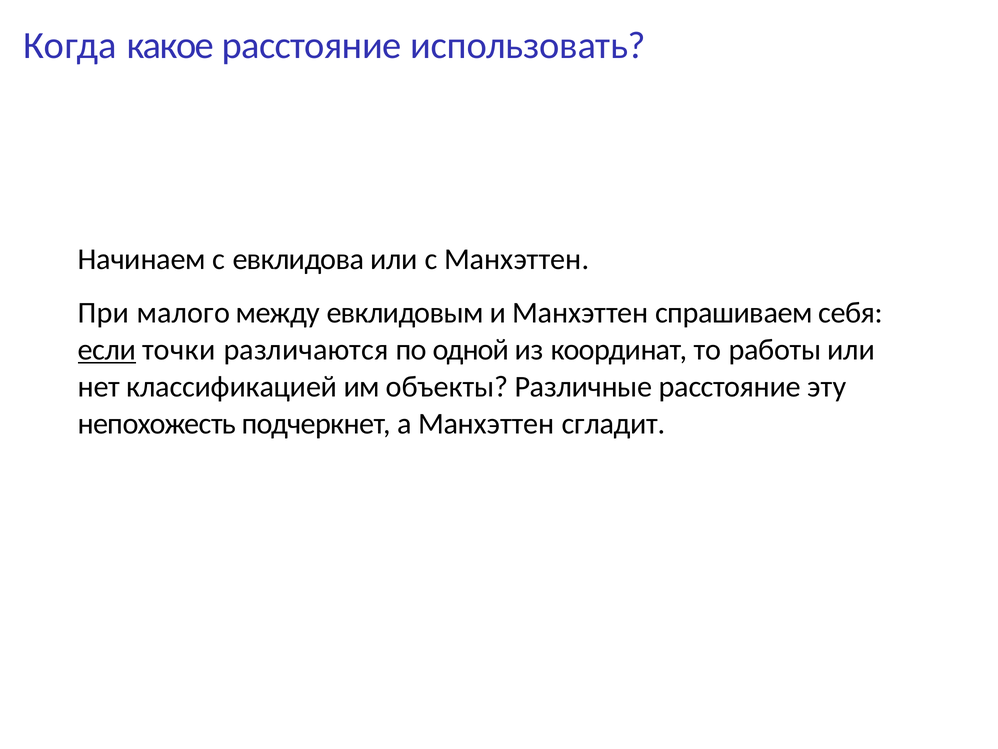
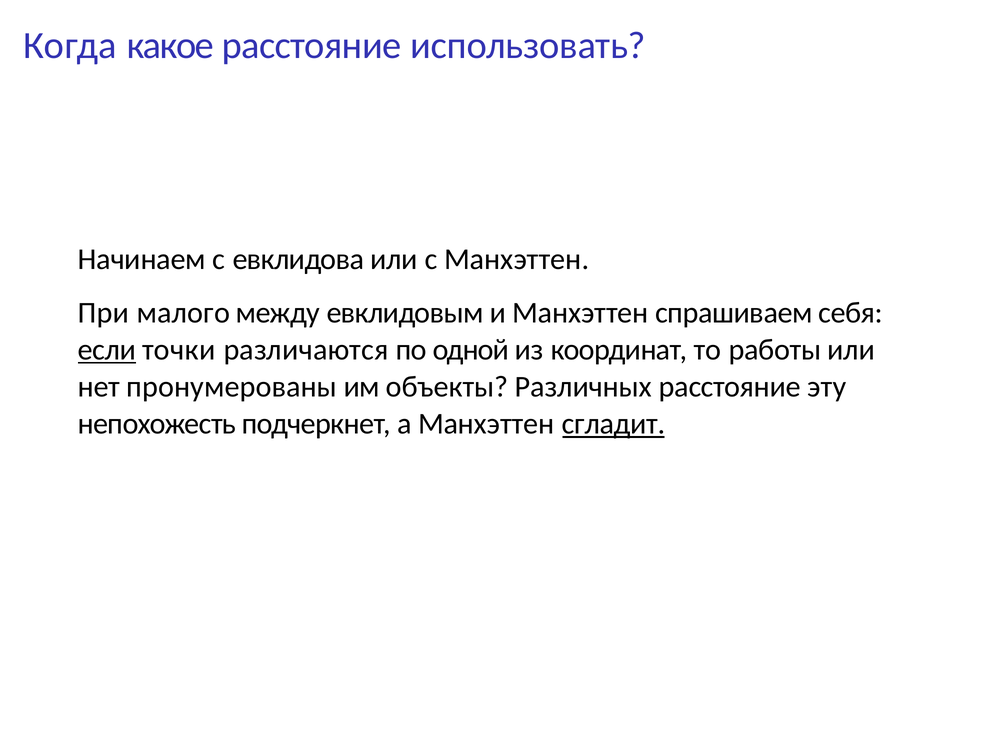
классификацией: классификацией -> пронумерованы (232, 387)
Различные: Различные -> Различных (583, 387)
сгладит underline: none -> present (614, 424)
